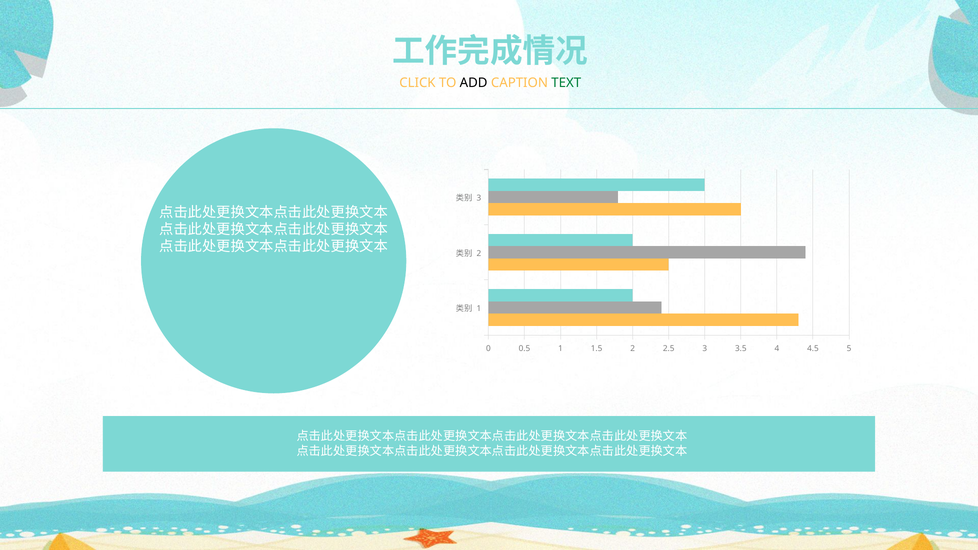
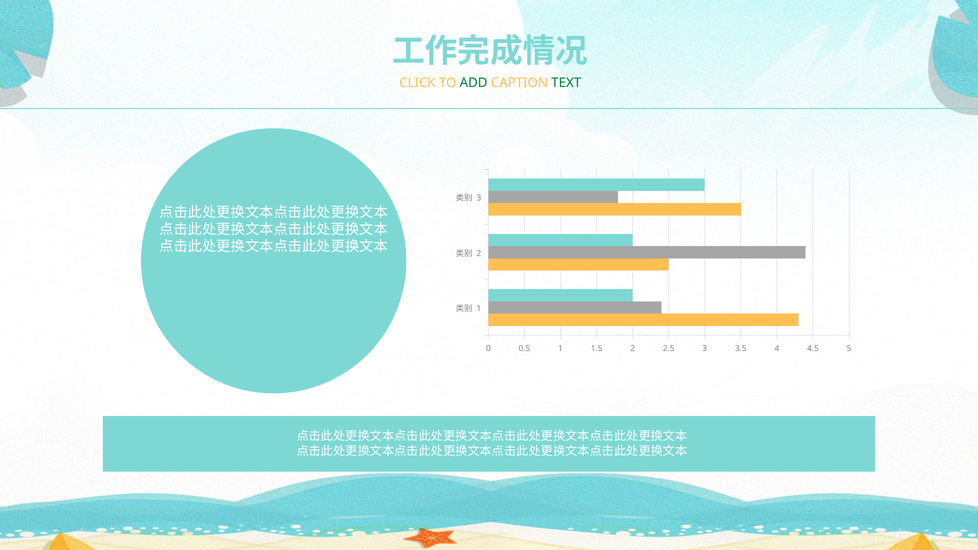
ADD colour: black -> green (474, 83)
